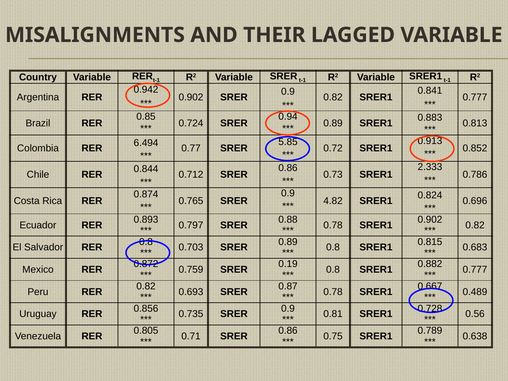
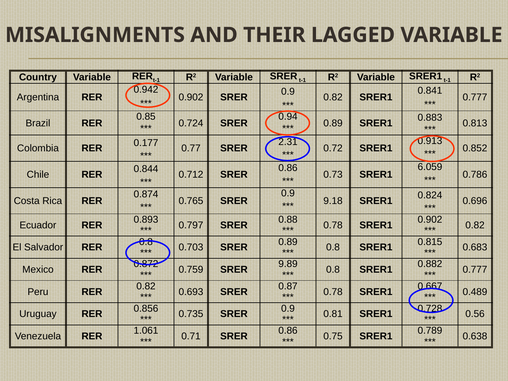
5.85: 5.85 -> 2.31 (288, 142)
6.494: 6.494 -> 0.177 (146, 143)
2.333: 2.333 -> 6.059 (430, 167)
4.82: 4.82 -> 9.18 (333, 201)
0.19: 0.19 -> 9.89 (288, 264)
0.805: 0.805 -> 1.061 (146, 331)
